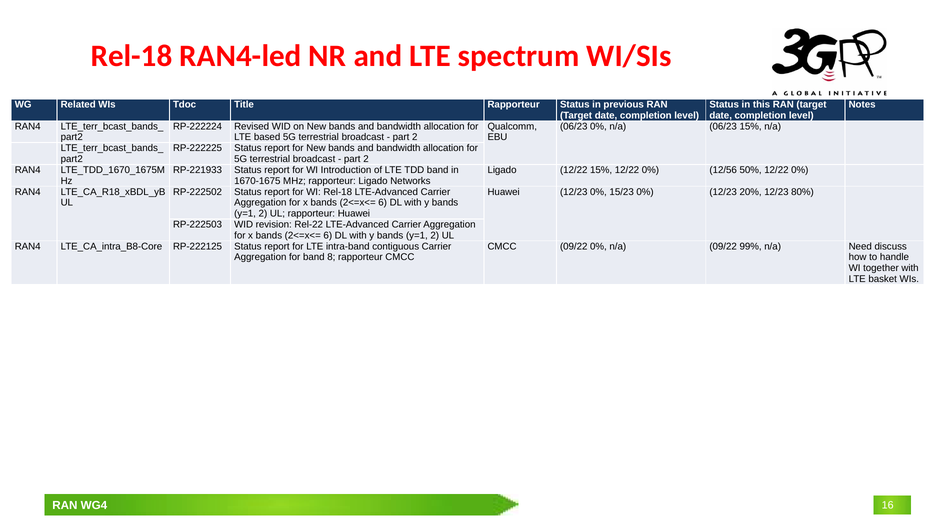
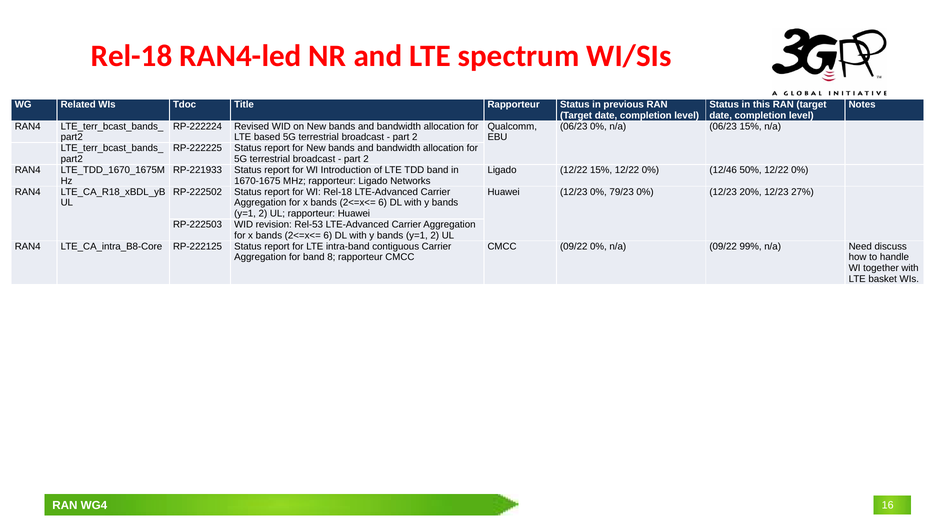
12/56: 12/56 -> 12/46 (723, 170)
15/23: 15/23 -> 79/23 (622, 192)
80%: 80% -> 27% (803, 192)
Rel-22: Rel-22 -> Rel-53 (309, 224)
